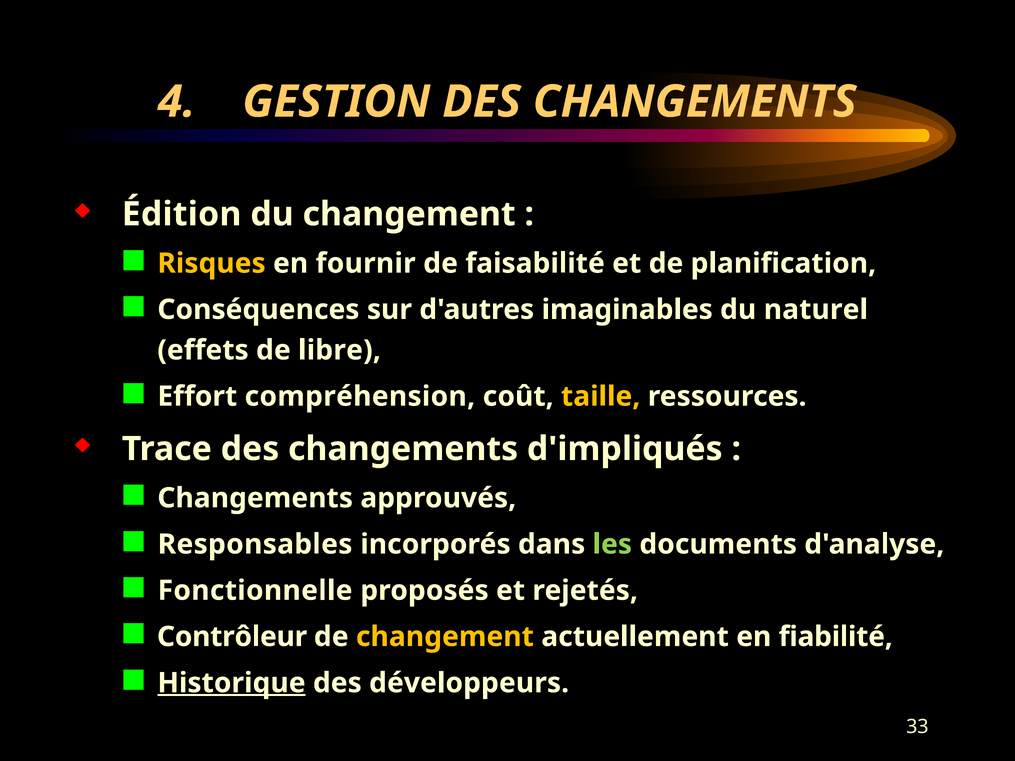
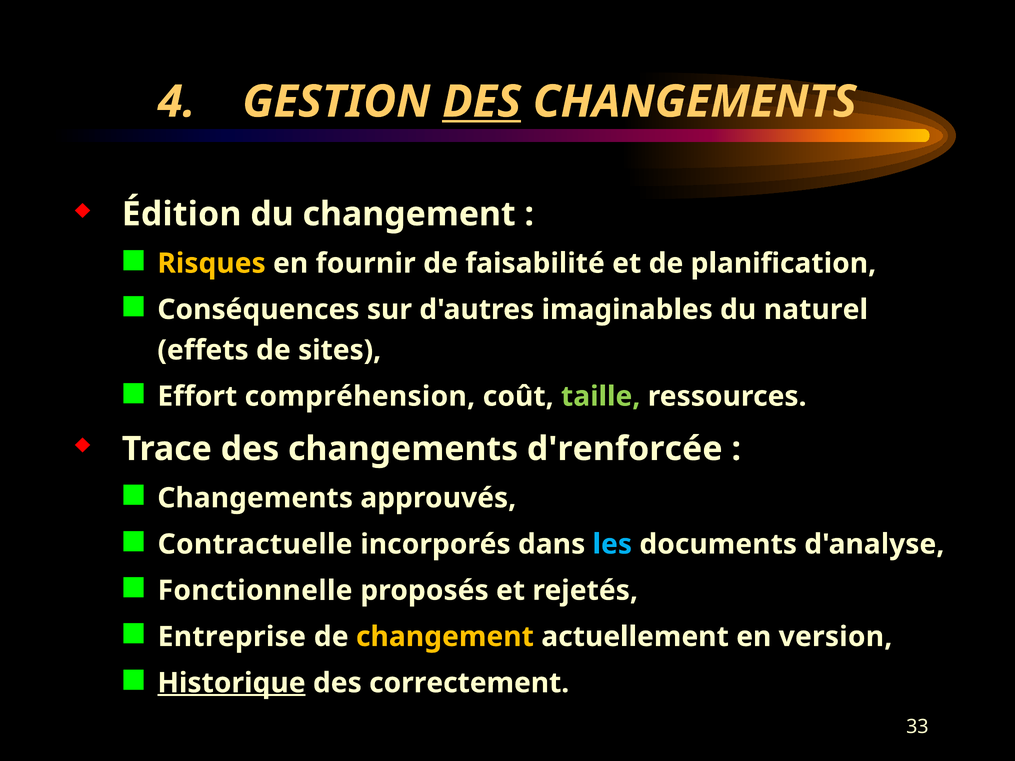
DES underline: none -> present (482, 102)
libre: libre -> sites (340, 350)
taille colour: yellow -> light green (601, 397)
d'impliqués: d'impliqués -> d'renforcée (625, 449)
Responsables: Responsables -> Contractuelle (255, 544)
les colour: light green -> light blue (612, 544)
Contrôleur: Contrôleur -> Entreprise (232, 637)
fiabilité: fiabilité -> version (835, 637)
développeurs: développeurs -> correctement (469, 683)
